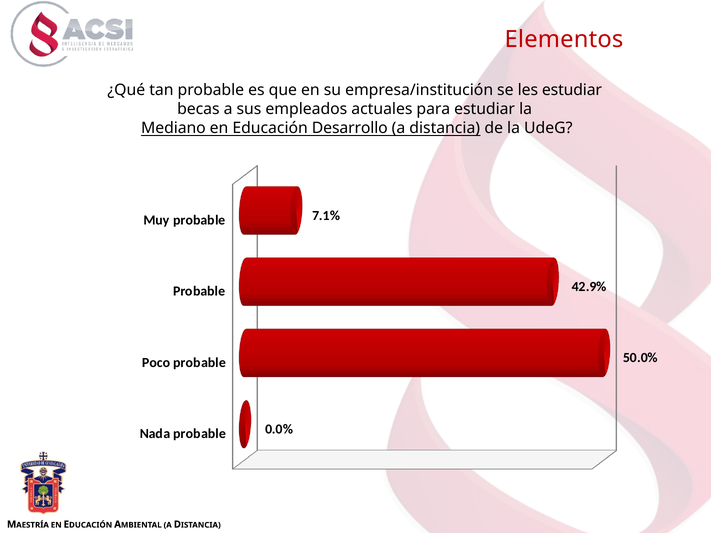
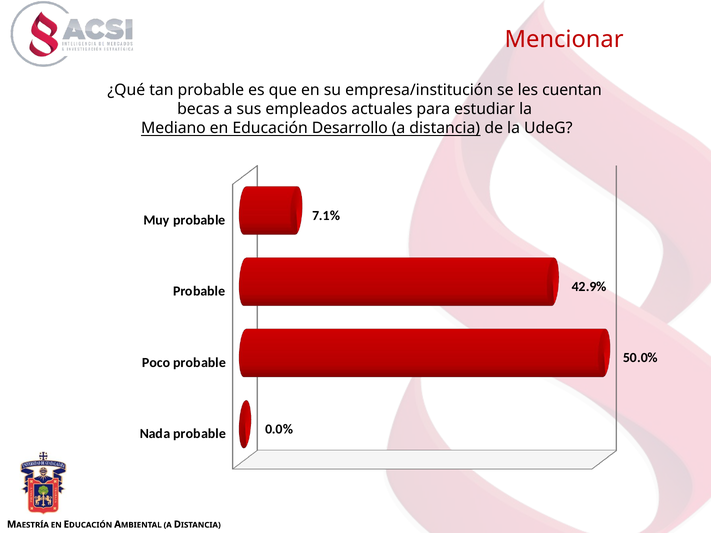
Elementos: Elementos -> Mencionar (564, 40)
les estudiar: estudiar -> cuentan (572, 90)
